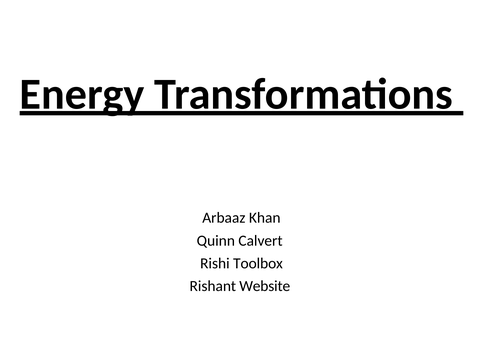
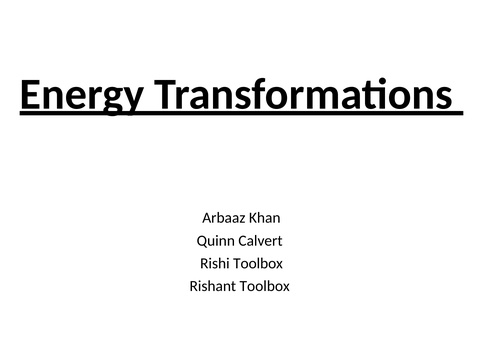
Rishant Website: Website -> Toolbox (265, 286)
